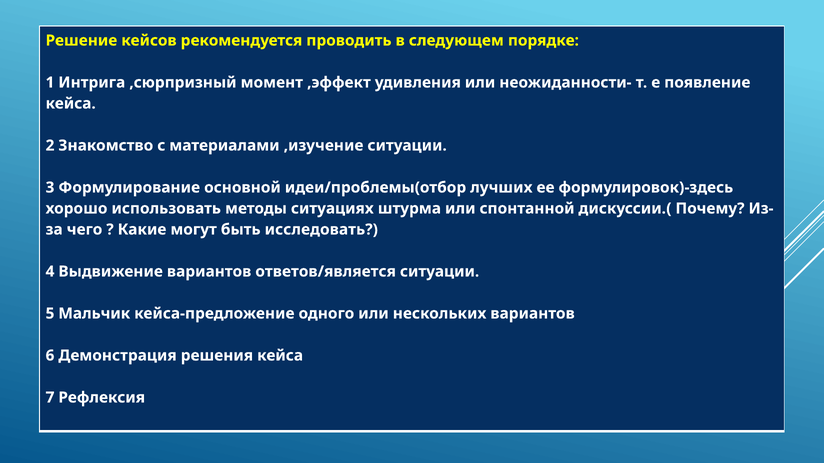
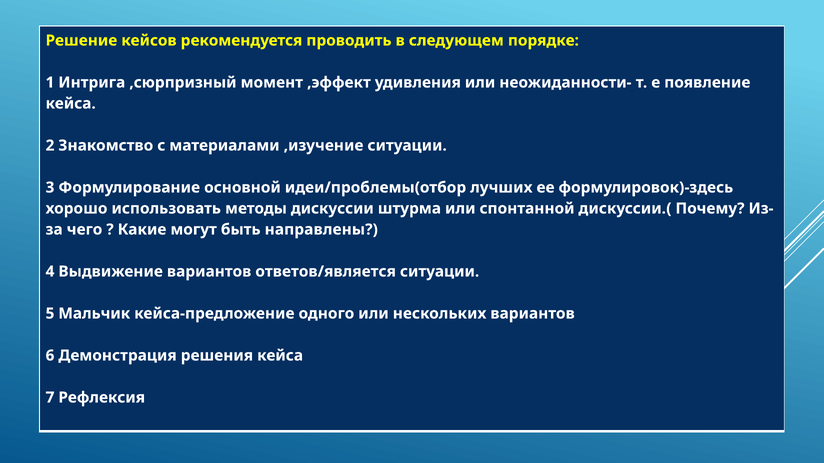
ситуациях: ситуациях -> дискуссии (332, 209)
исследовать: исследовать -> направлены (321, 230)
